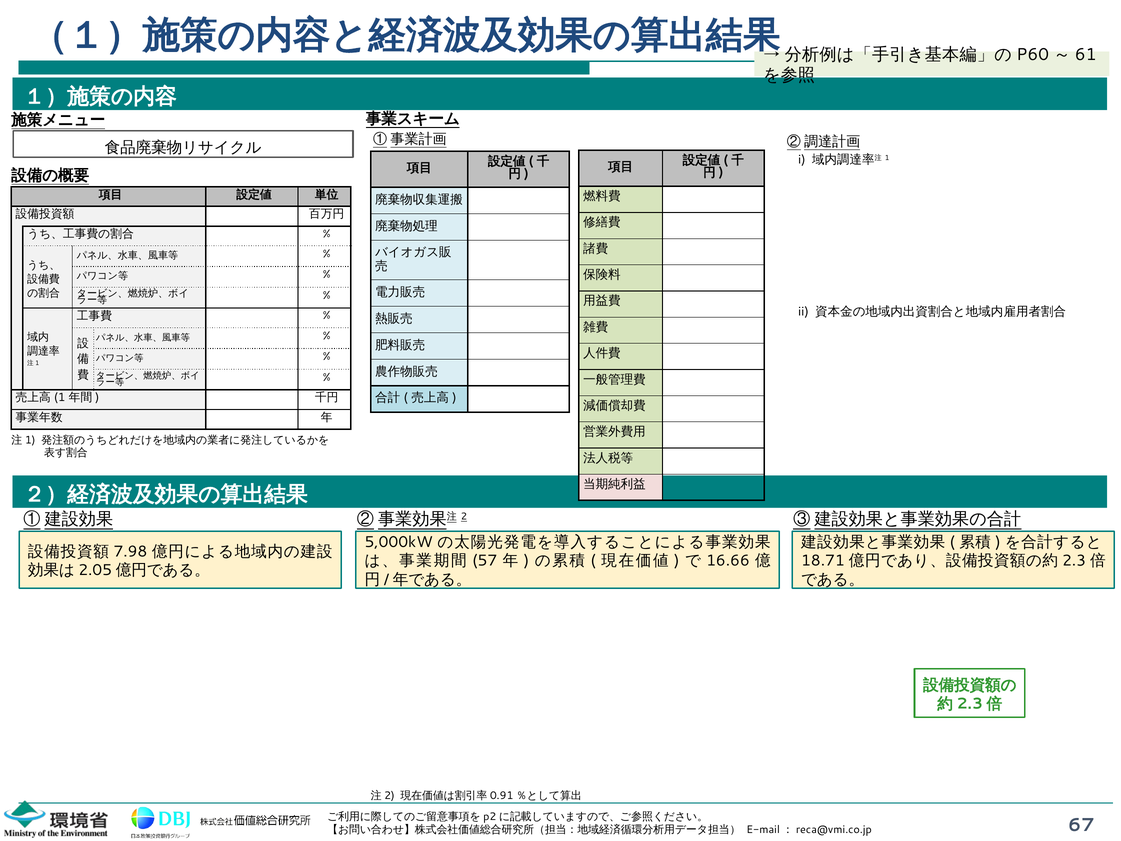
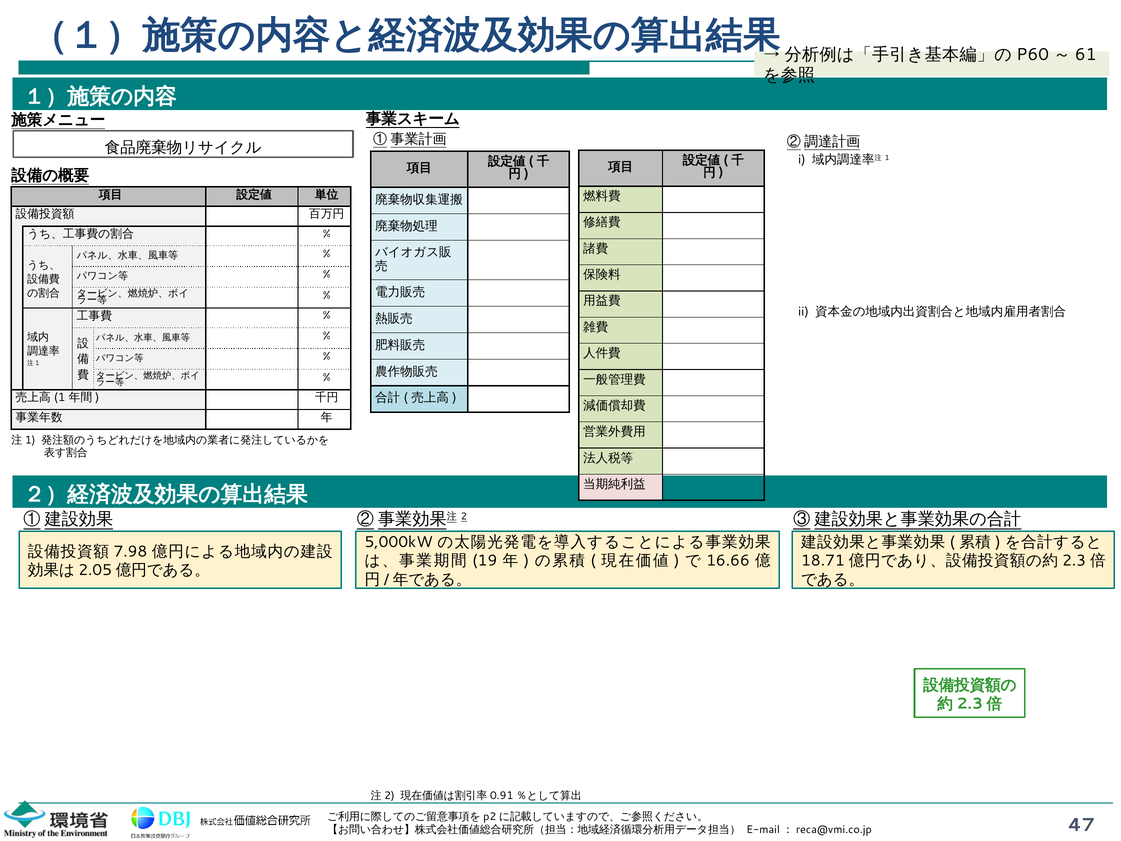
57: 57 -> 19 (485, 561)
67: 67 -> 47 (1081, 825)
